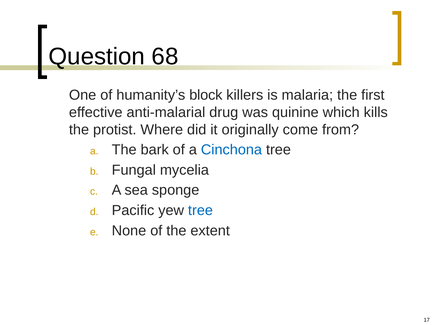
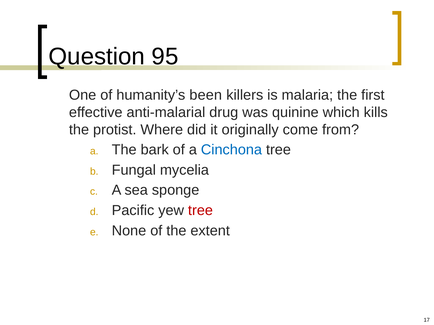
68: 68 -> 95 (165, 57)
block: block -> been (206, 95)
tree colour: blue -> red (200, 211)
